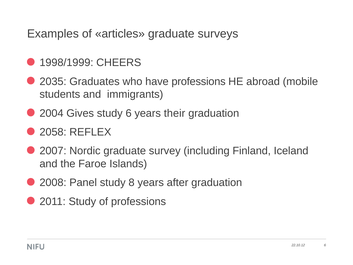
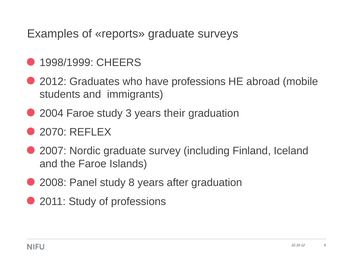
articles: articles -> reports (120, 34)
2035: 2035 -> 2012 (53, 81)
2004 Gives: Gives -> Faroe (80, 113)
study 6: 6 -> 3 (129, 113)
2058: 2058 -> 2070 (53, 132)
